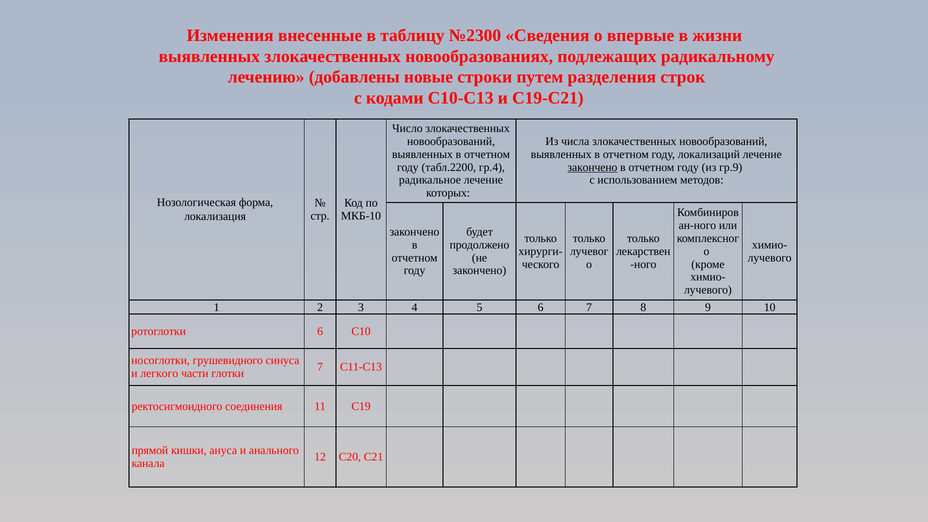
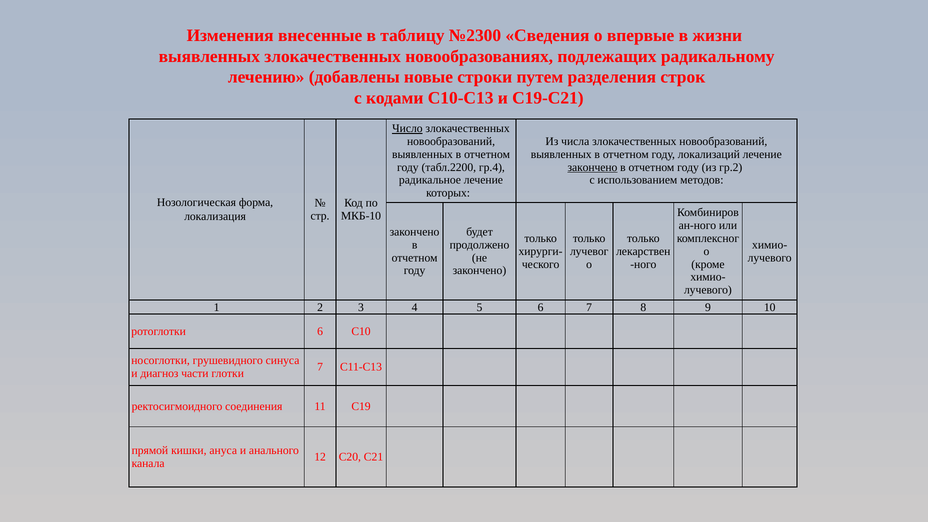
Число underline: none -> present (407, 129)
гр.9: гр.9 -> гр.2 (731, 167)
легкого: легкого -> диагноз (159, 374)
